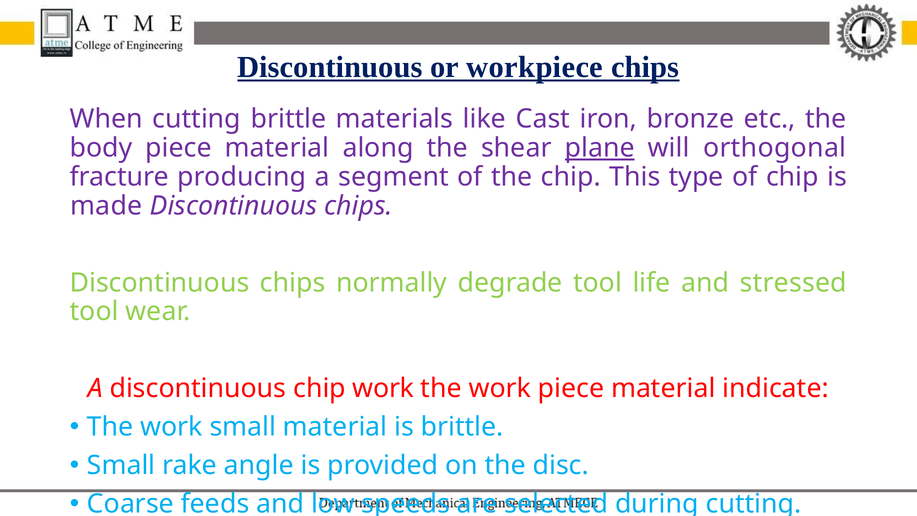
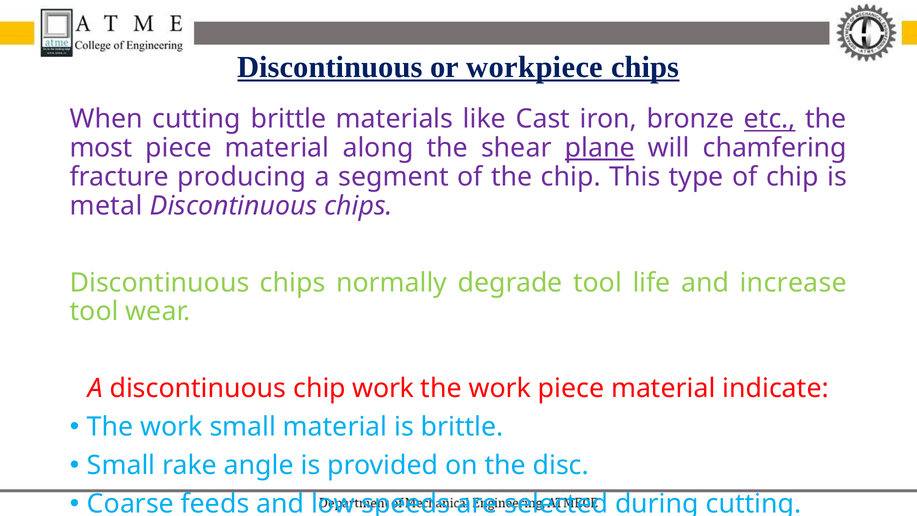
etc underline: none -> present (770, 119)
body: body -> most (101, 148)
orthogonal: orthogonal -> chamfering (775, 148)
made: made -> metal (106, 206)
stressed: stressed -> increase (793, 283)
